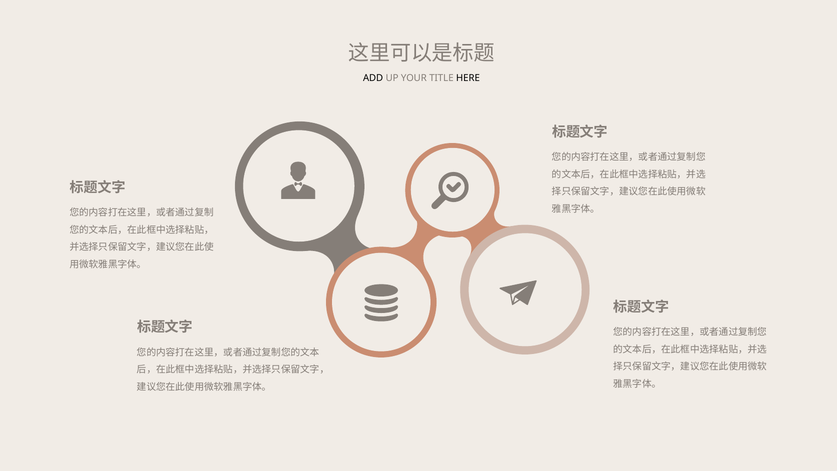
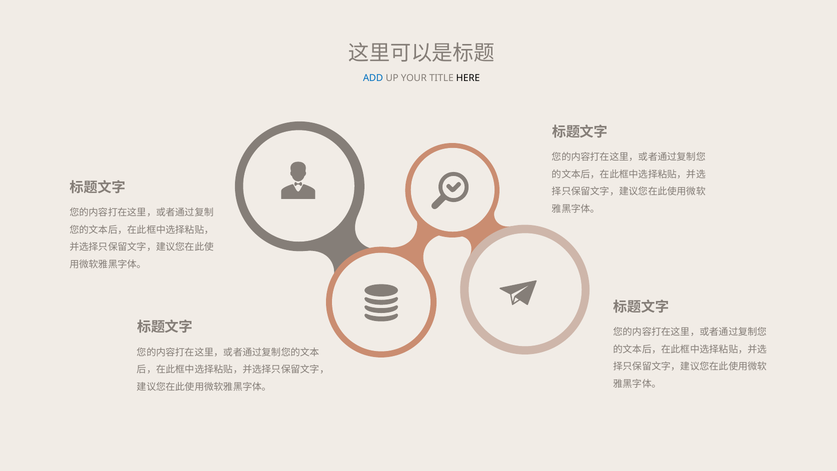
ADD colour: black -> blue (373, 78)
